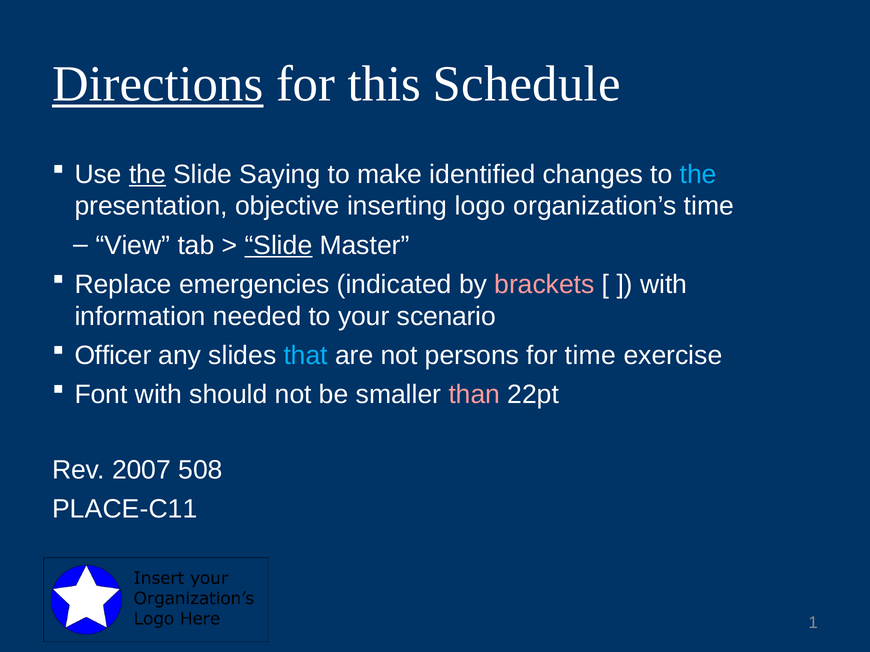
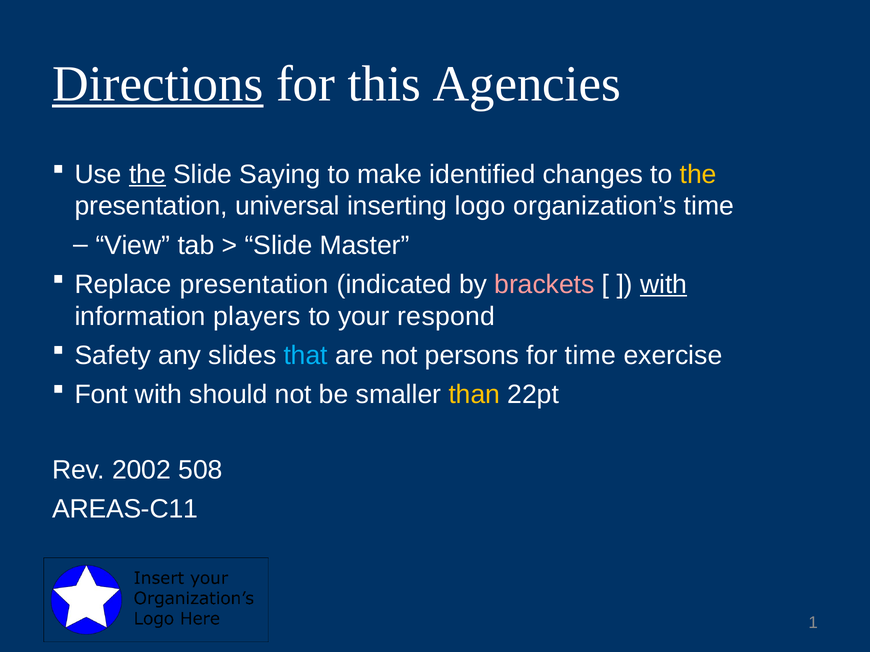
Schedule: Schedule -> Agencies (527, 84)
the colour: light blue -> yellow (698, 174)
objective: objective -> universal (287, 206)
Slide underline: present -> none (278, 245)
Replace emergencies: emergencies -> presentation (254, 285)
with underline: none -> present (664, 285)
needed: needed -> players (257, 316)
scenario: scenario -> respond (446, 316)
Officer: Officer -> Safety (113, 356)
than colour: pink -> yellow (474, 395)
2007: 2007 -> 2002 (142, 470)
PLACE-C11: PLACE-C11 -> AREAS-C11 (125, 509)
